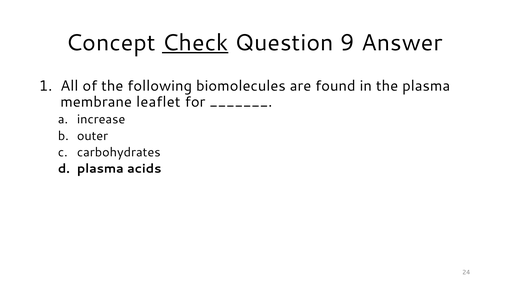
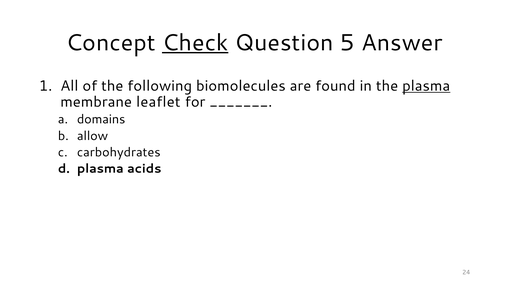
9: 9 -> 5 (347, 43)
plasma underline: none -> present (426, 86)
increase: increase -> domains (101, 120)
outer: outer -> allow (93, 136)
